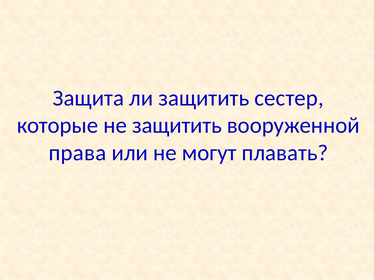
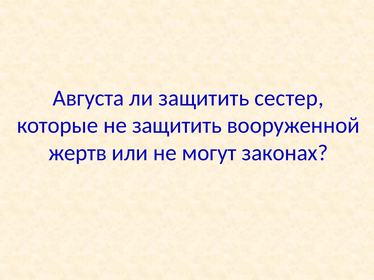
Защита: Защита -> Августа (88, 98)
права: права -> жертв (78, 153)
плавать: плавать -> законах (285, 153)
